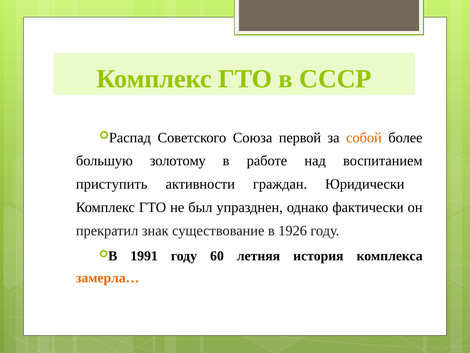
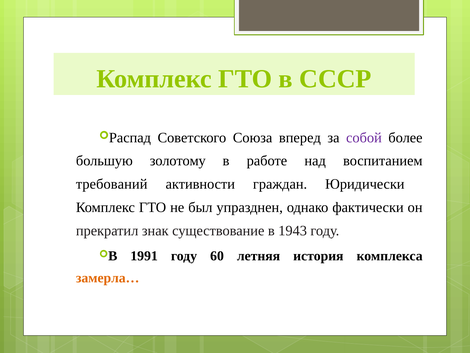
первой: первой -> вперед (300, 137)
собой colour: orange -> purple (364, 137)
приступить: приступить -> требований (112, 184)
1926: 1926 -> 1943 (293, 230)
